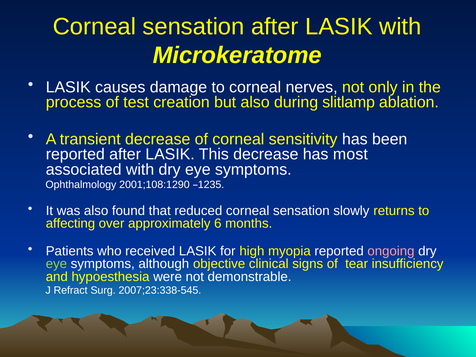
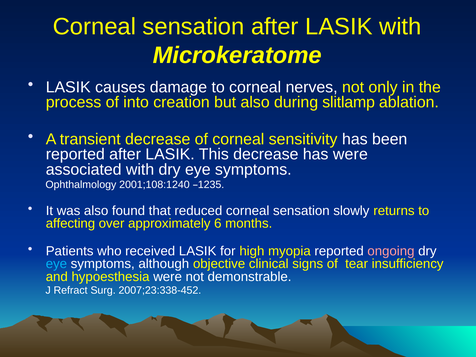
test: test -> into (136, 102)
has most: most -> were (350, 154)
2001;108:1290: 2001;108:1290 -> 2001;108:1240 (154, 185)
eye colour: light green -> light blue (56, 264)
2007;23:338-545: 2007;23:338-545 -> 2007;23:338-452 (160, 290)
